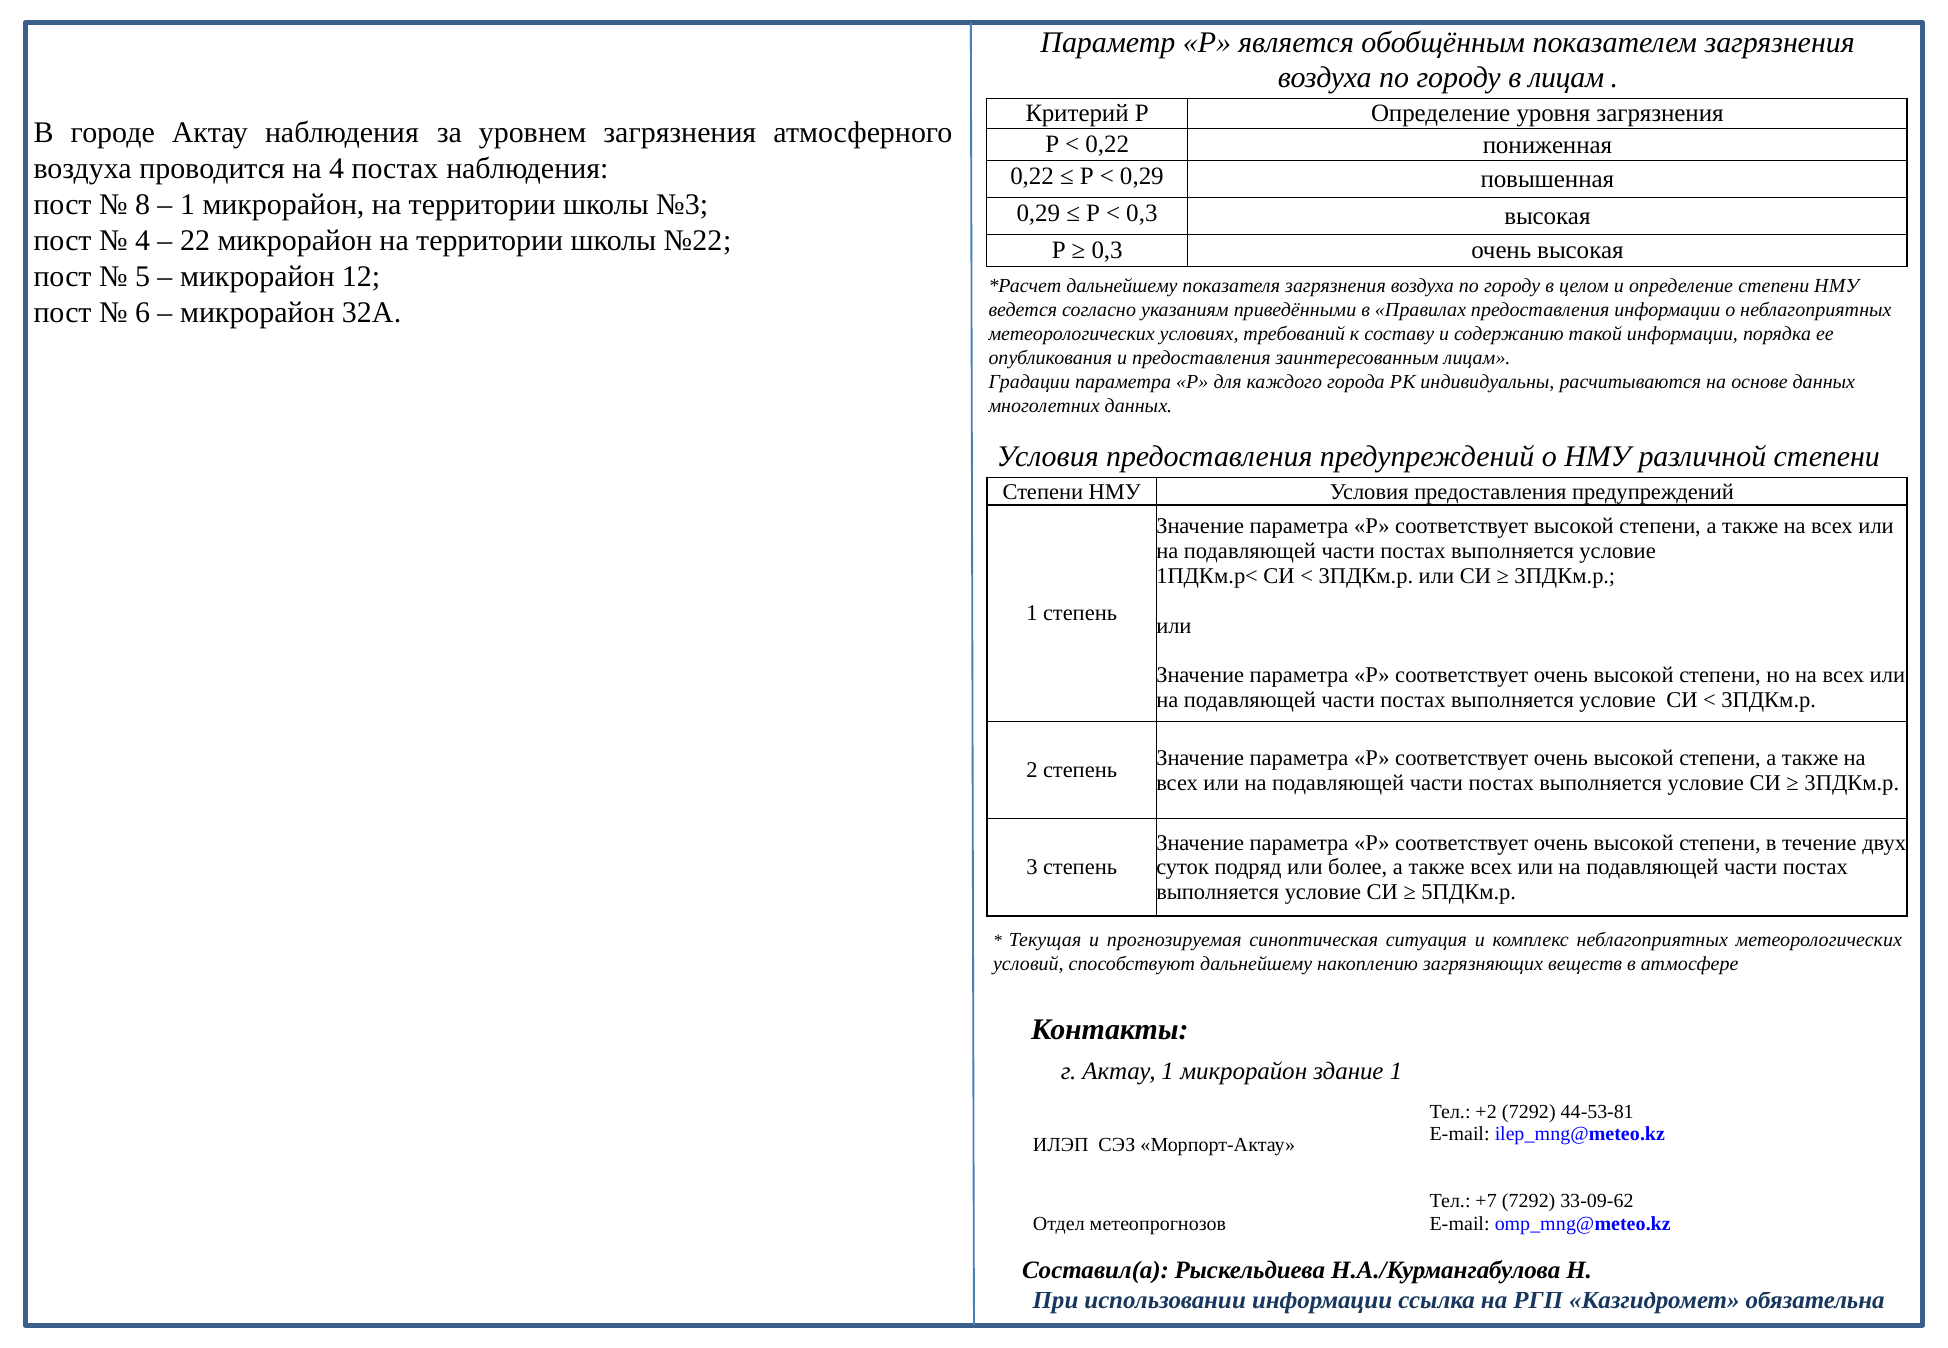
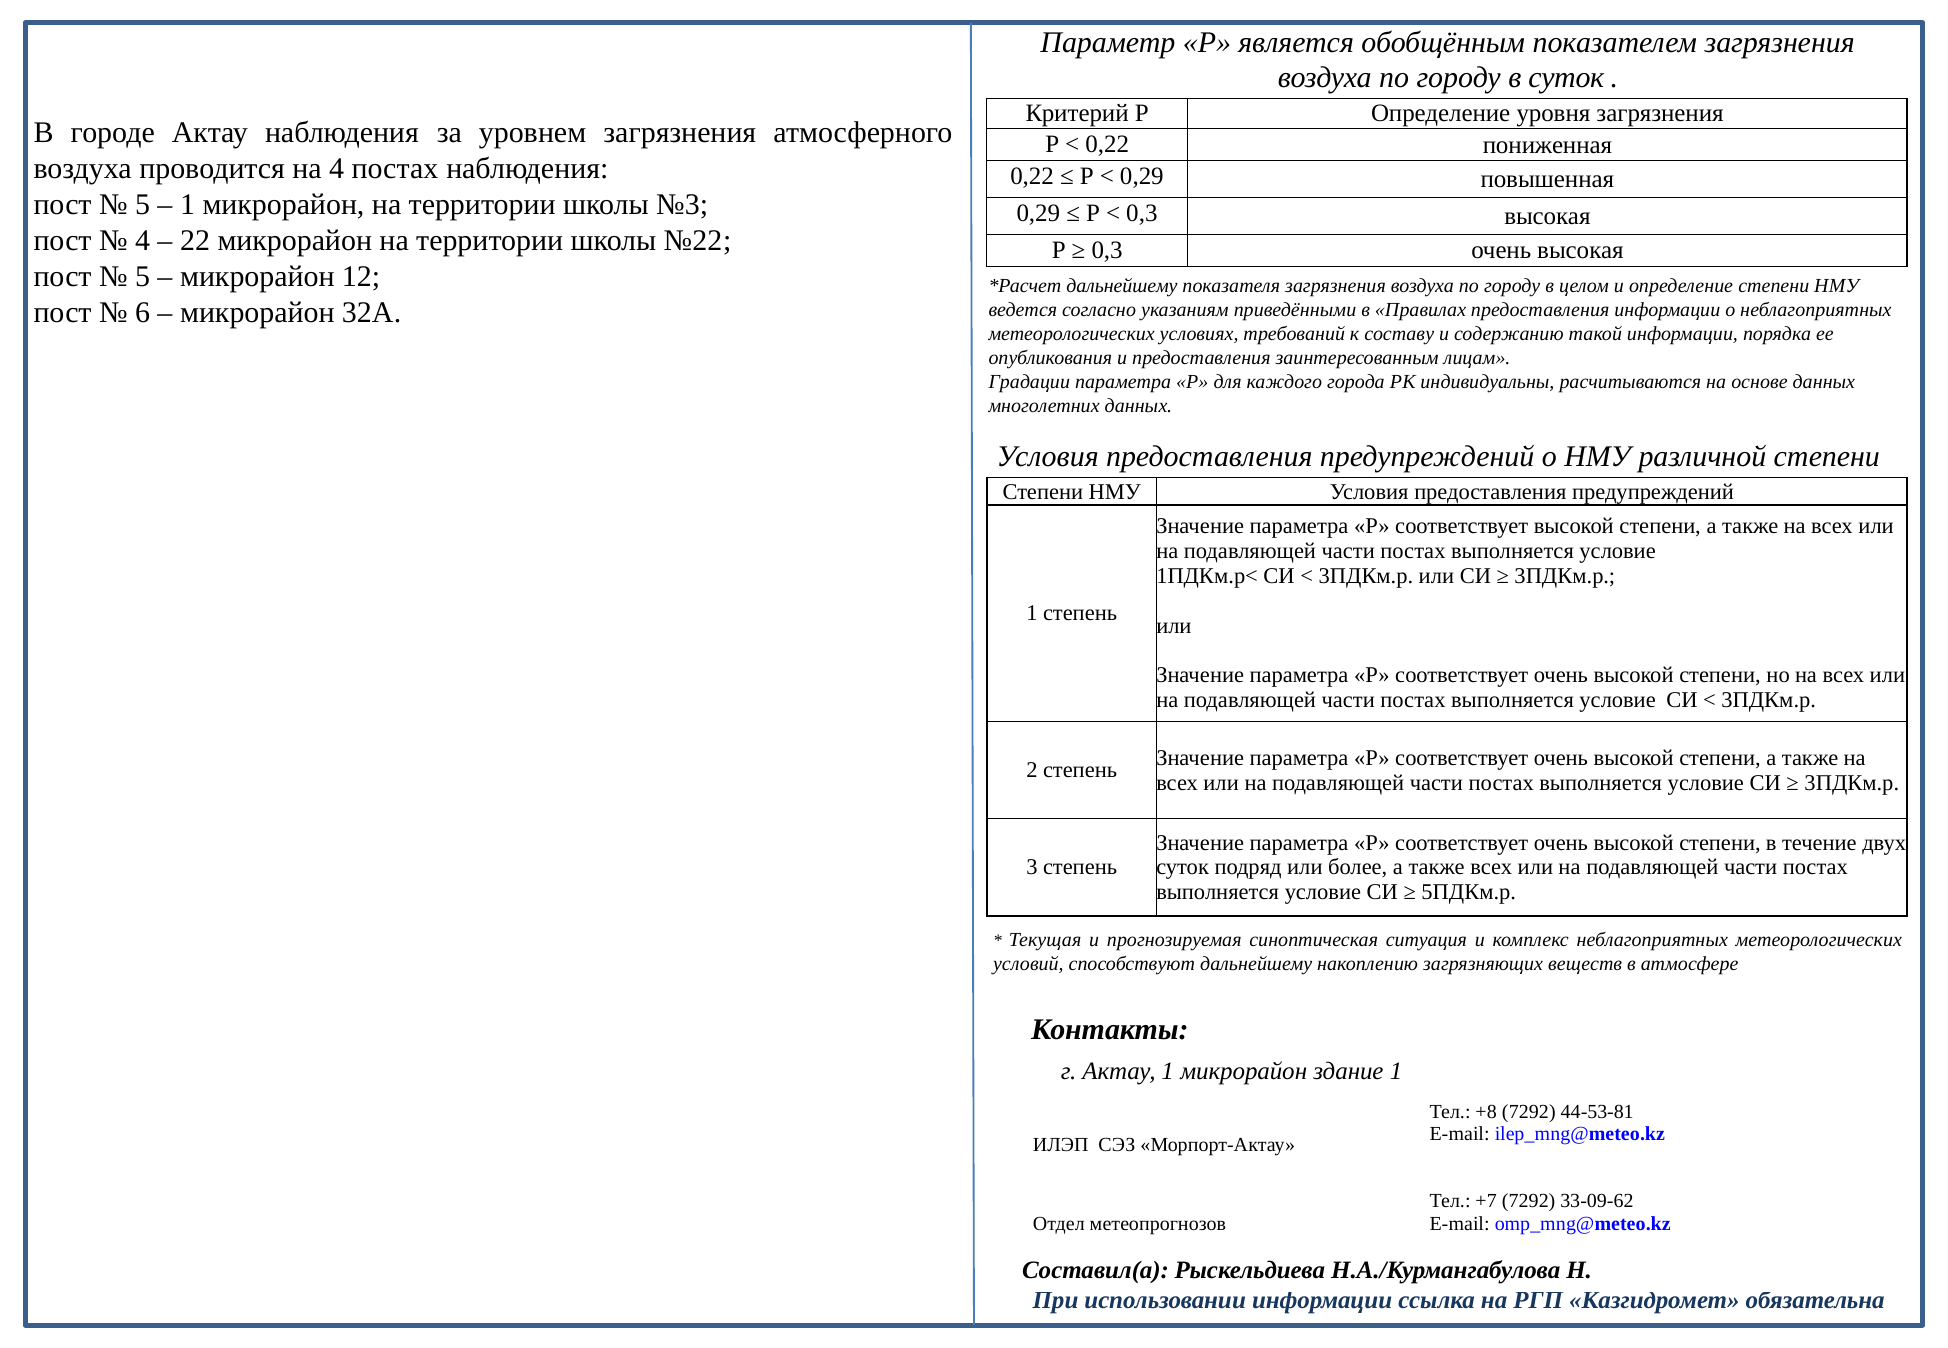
в лицам: лицам -> суток (1566, 78)
8: 8 -> 5 (143, 205)
+2: +2 -> +8 (1486, 1112)
